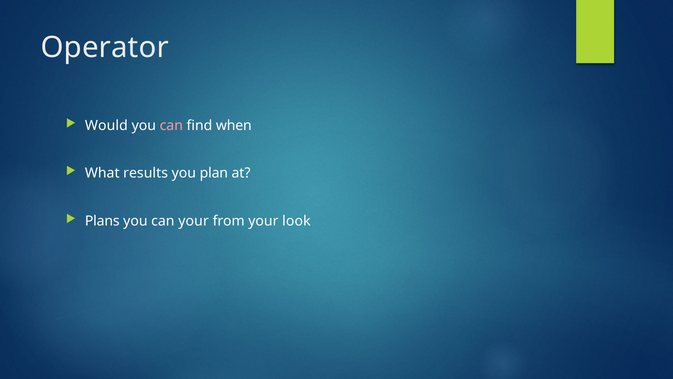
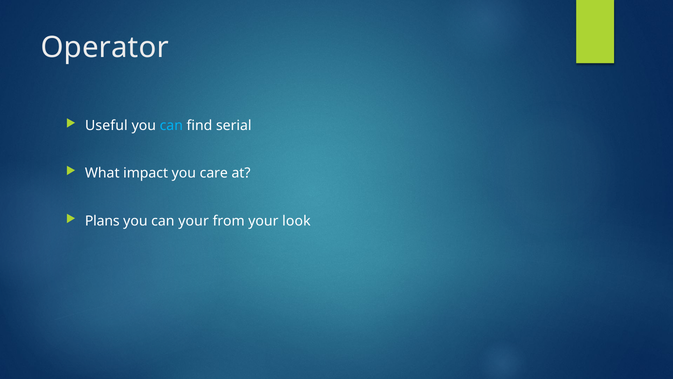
Would: Would -> Useful (106, 125)
can colour: pink -> light blue (171, 125)
when: when -> serial (234, 125)
results: results -> impact (146, 173)
plan: plan -> care (214, 173)
